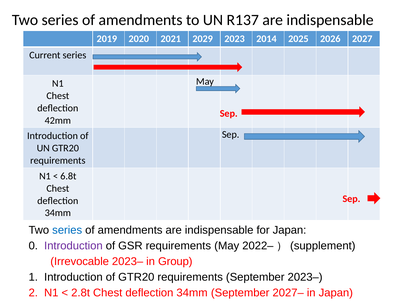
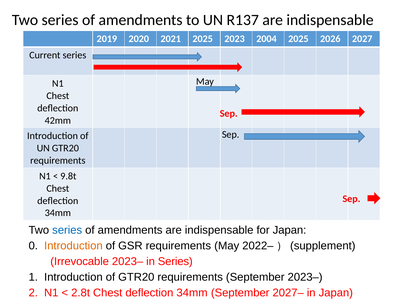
2021 2029: 2029 -> 2025 (203, 39)
2014: 2014 -> 2004 (266, 39)
6.8t: 6.8t -> 9.8t (68, 176)
Introduction colour: purple -> orange (73, 246)
in Group: Group -> Series (175, 262)
